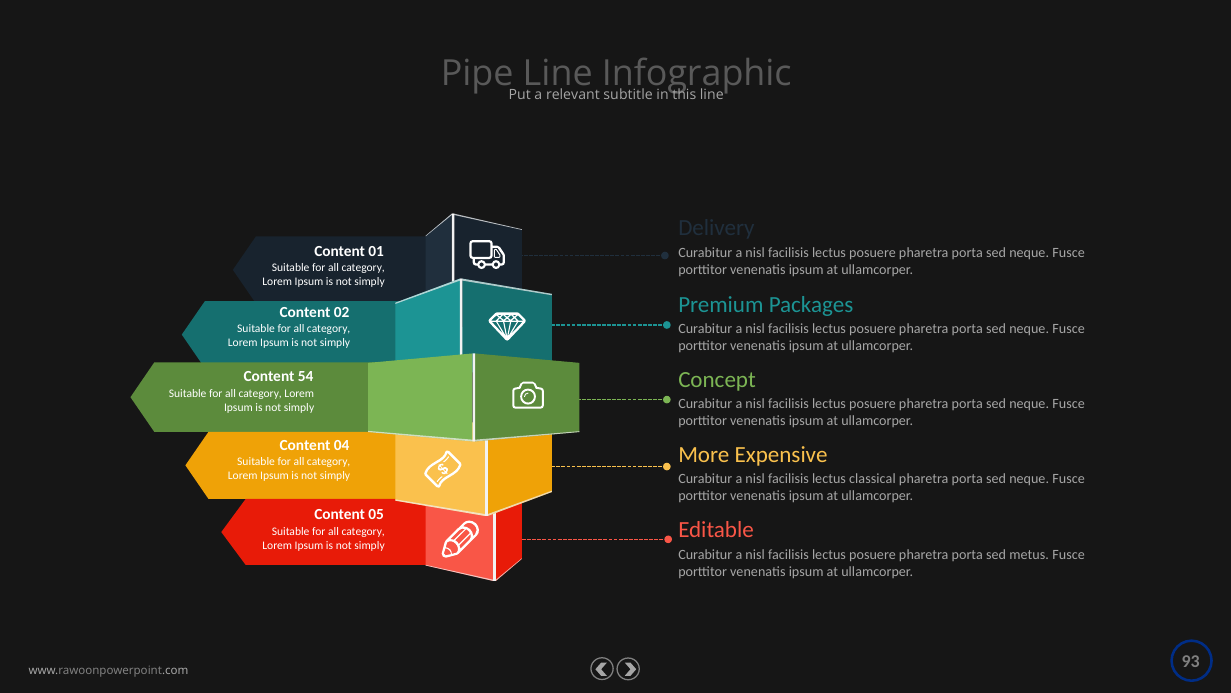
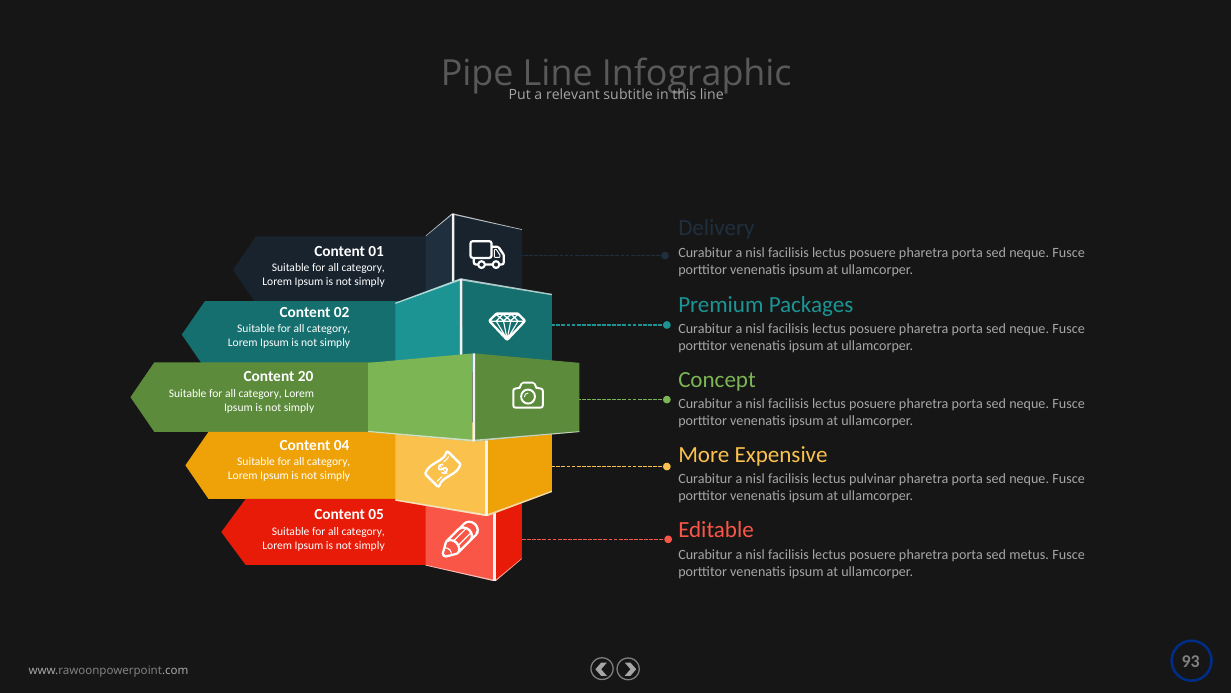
54: 54 -> 20 (306, 377)
classical: classical -> pulvinar (873, 479)
